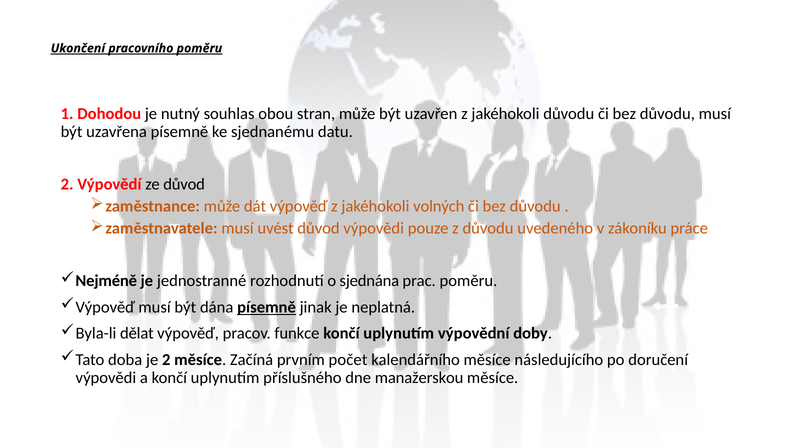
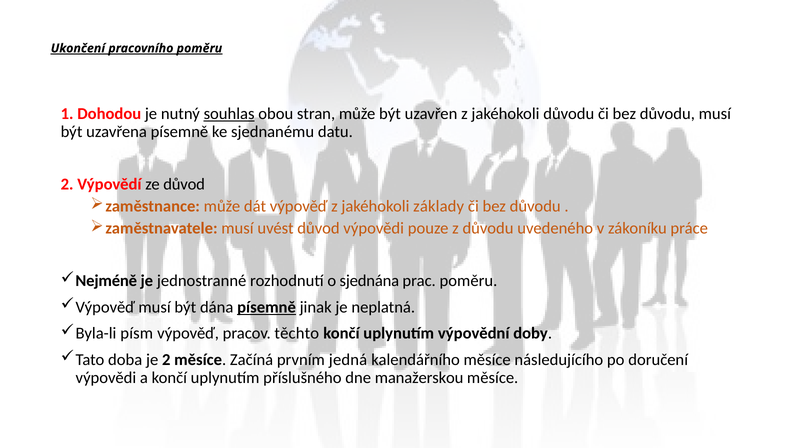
souhlas underline: none -> present (229, 114)
volných: volných -> základy (439, 206)
dělat: dělat -> písm (137, 333)
funkce: funkce -> těchto (297, 333)
počet: počet -> jedná (348, 360)
